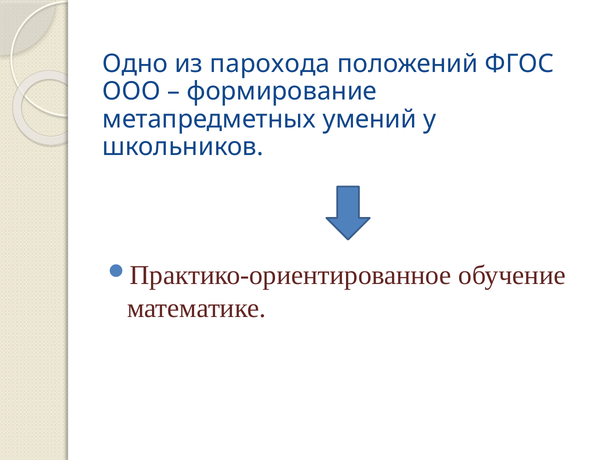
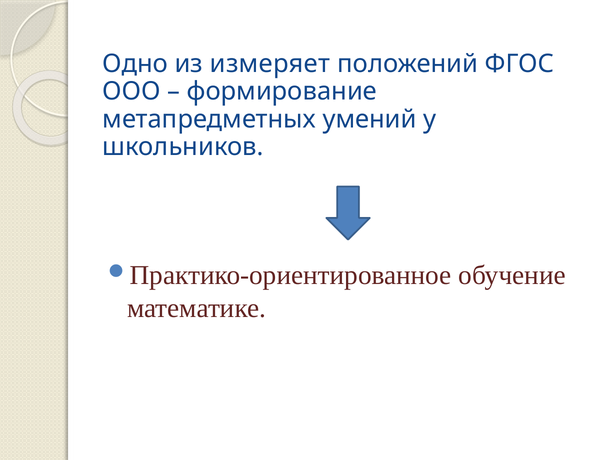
парохода: парохода -> измеряет (270, 64)
